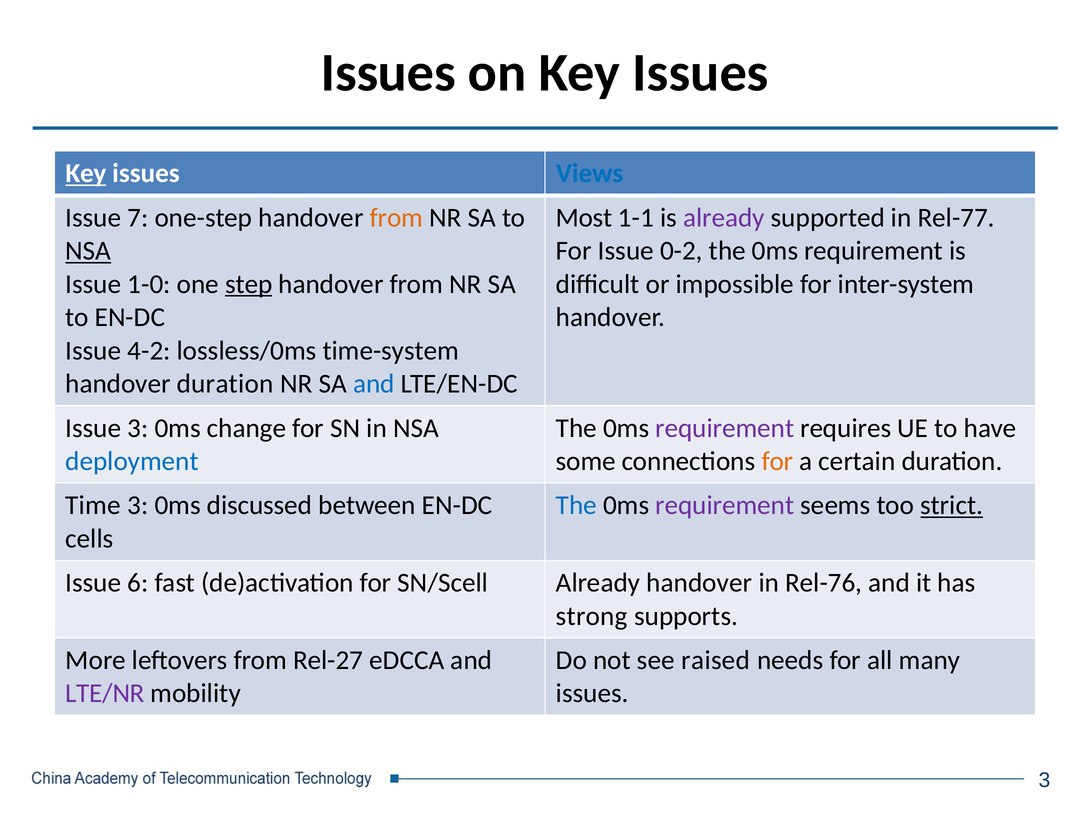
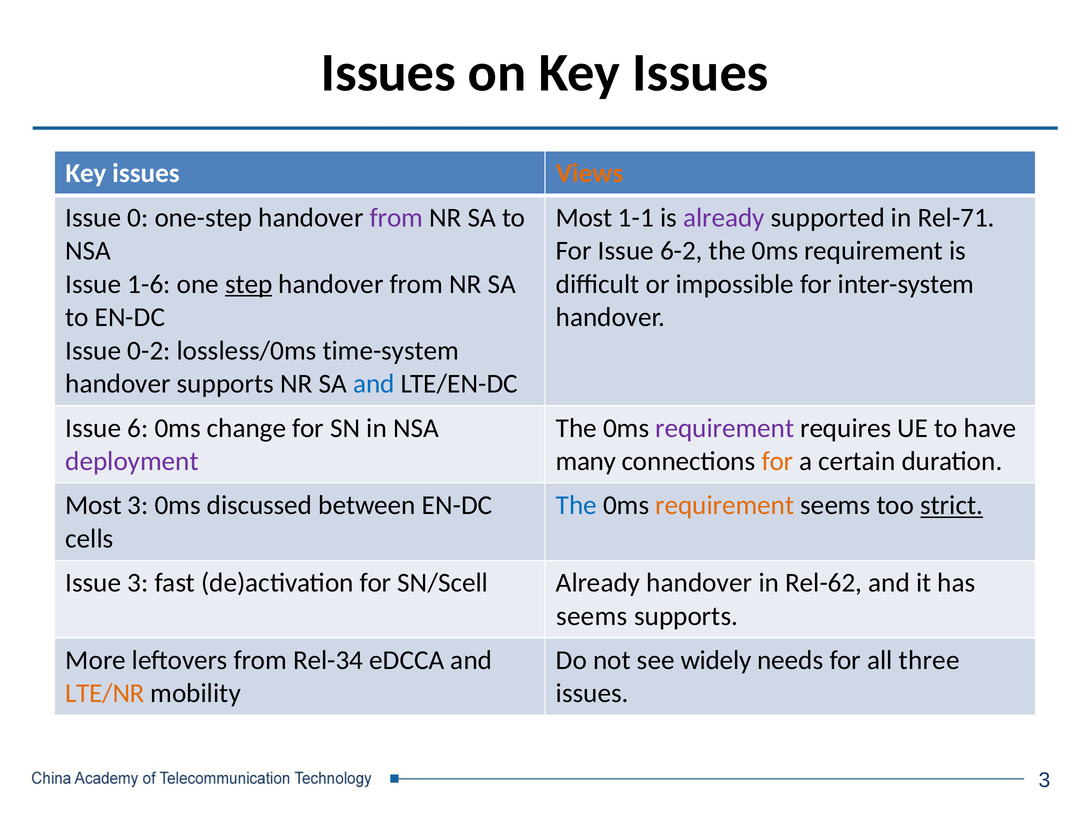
Key underline: present -> none (86, 174)
Views colour: blue -> orange (590, 174)
7: 7 -> 0 (138, 218)
from colour: orange -> purple (396, 218)
Rel-77: Rel-77 -> Rel-71 (956, 218)
NSA underline: present -> none (88, 251)
0-2: 0-2 -> 6-2 (681, 251)
1-0: 1-0 -> 1-6 (149, 284)
4-2: 4-2 -> 0-2 (149, 351)
handover duration: duration -> supports (225, 384)
Issue 3: 3 -> 6 (138, 428)
deployment colour: blue -> purple (132, 462)
some: some -> many (586, 462)
Time: Time -> Most (93, 506)
requirement colour: purple -> orange (725, 506)
Issue 6: 6 -> 3 (138, 583)
Rel-76: Rel-76 -> Rel-62 (824, 583)
strong: strong -> seems (592, 616)
Rel-27: Rel-27 -> Rel-34 (328, 661)
raised: raised -> widely (716, 661)
many: many -> three (929, 661)
LTE/NR colour: purple -> orange (105, 694)
